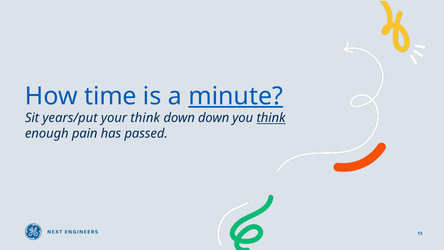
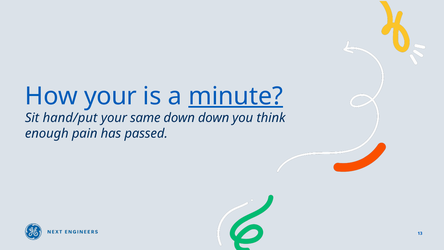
How time: time -> your (110, 96)
years/put: years/put -> hand/put (70, 118)
your think: think -> same (145, 118)
think underline: present -> none (271, 118)
